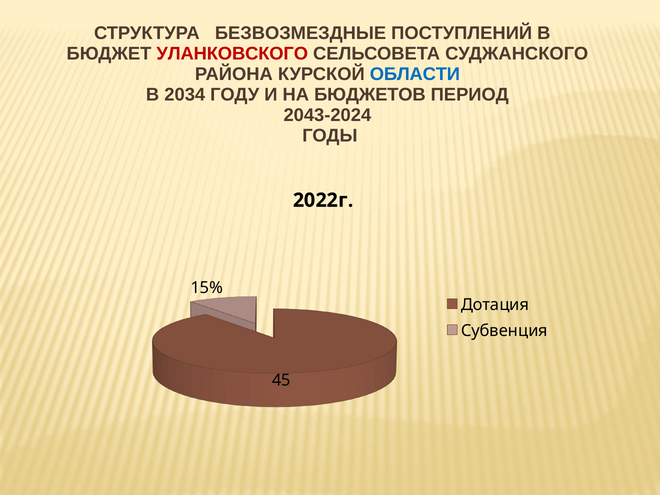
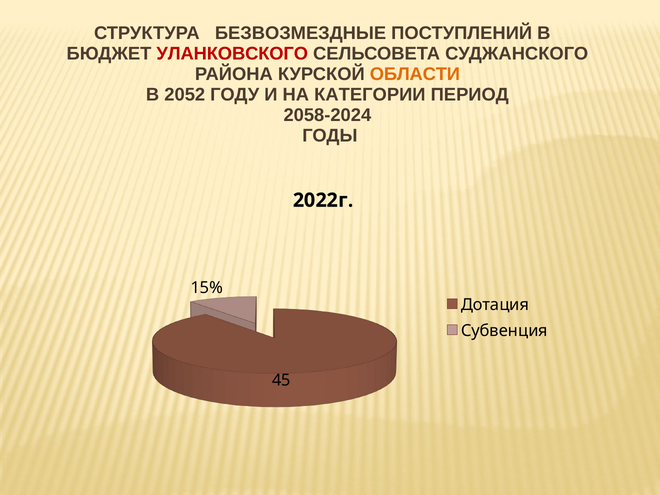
ОБЛАСТИ colour: blue -> orange (415, 74)
2034: 2034 -> 2052 (185, 95)
БЮДЖЕТОВ: БЮДЖЕТОВ -> КАТЕГОРИИ (370, 95)
2043-2024: 2043-2024 -> 2058-2024 (327, 115)
